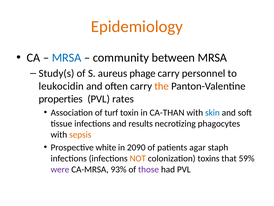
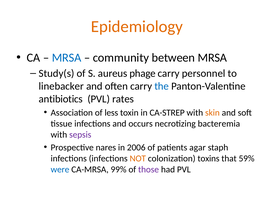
leukocidin: leukocidin -> linebacker (61, 86)
the colour: orange -> blue (162, 86)
properties: properties -> antibiotics (61, 99)
turf: turf -> less (111, 112)
CA-THAN: CA-THAN -> CA-STREP (167, 112)
skin colour: blue -> orange (212, 112)
results: results -> occurs (141, 123)
phagocytes: phagocytes -> bacteremia (219, 123)
sepsis colour: orange -> purple (80, 134)
white: white -> nares (106, 147)
2090: 2090 -> 2006 (136, 147)
were colour: purple -> blue (60, 169)
93%: 93% -> 99% (119, 169)
